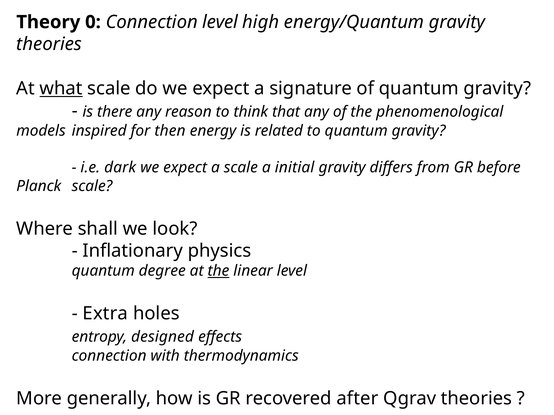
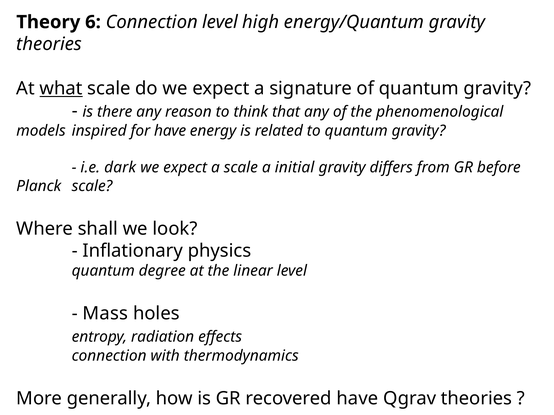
0: 0 -> 6 (93, 22)
for then: then -> have (170, 131)
the underline: present -> none (218, 271)
Extra: Extra -> Mass (105, 314)
designed: designed -> radiation (163, 337)
recovered after: after -> have (357, 399)
